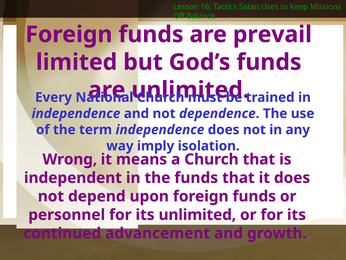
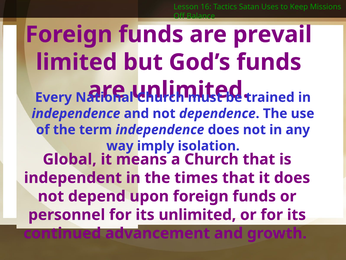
Wrong: Wrong -> Global (70, 159)
the funds: funds -> times (196, 178)
